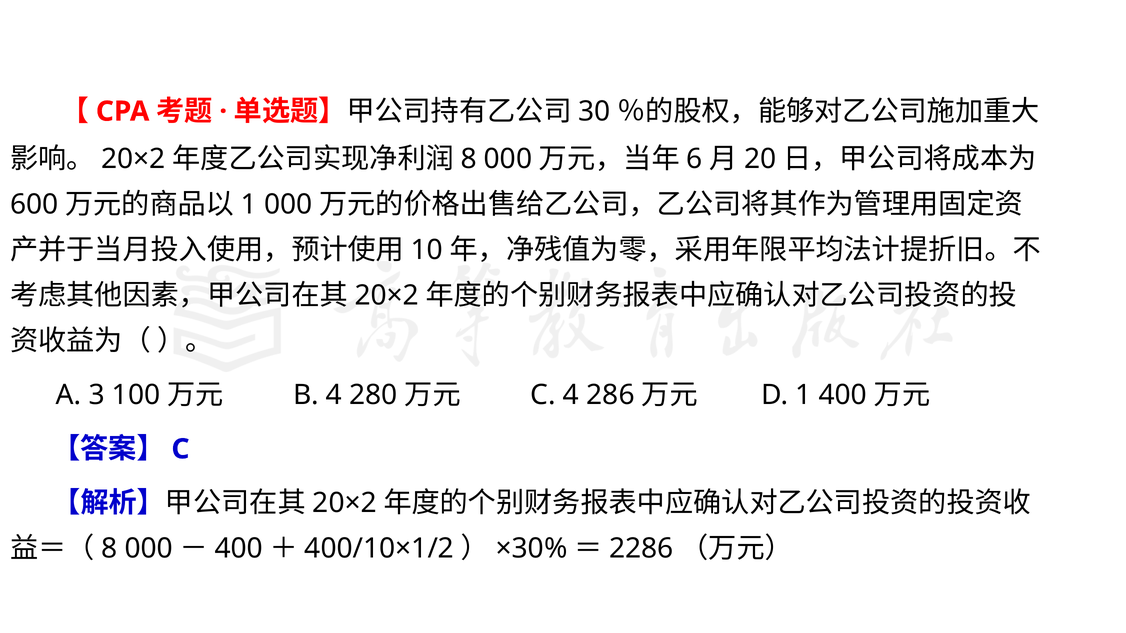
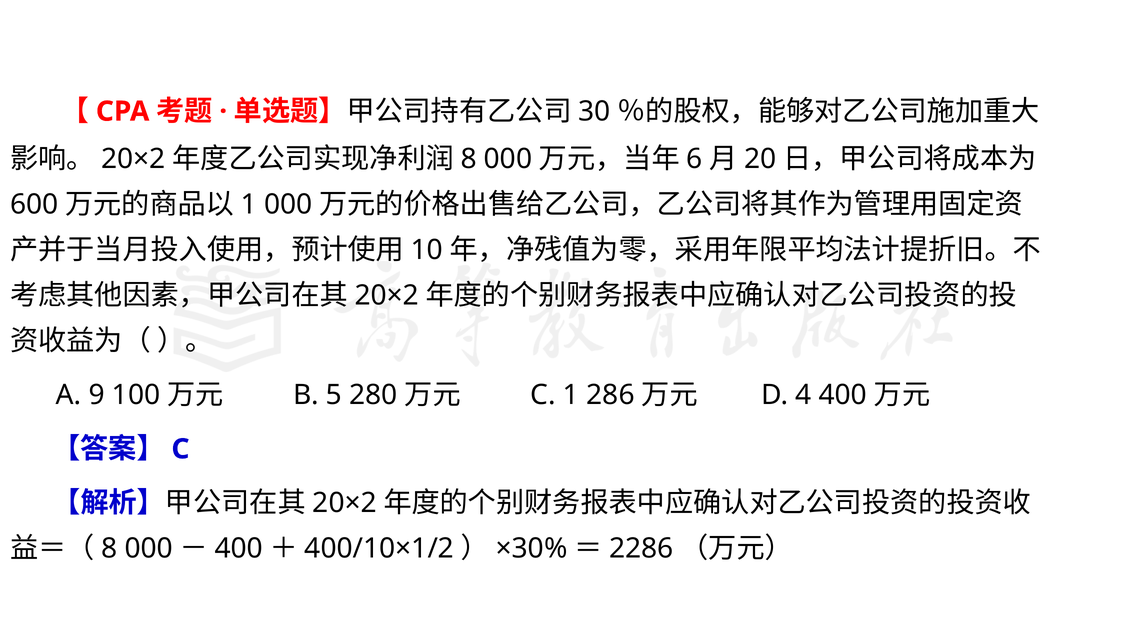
3: 3 -> 9 (97, 395)
B 4: 4 -> 5 (334, 395)
C 4: 4 -> 1 (571, 395)
D 1: 1 -> 4 (803, 395)
